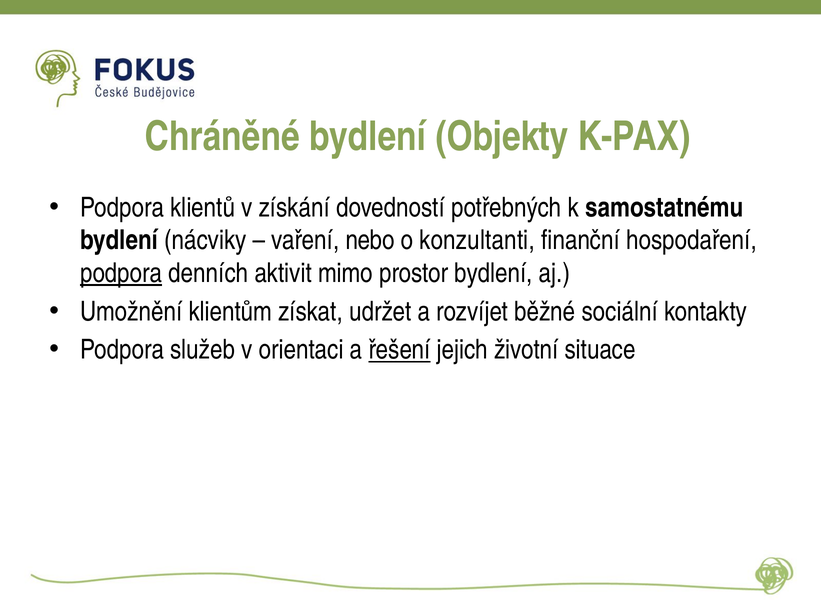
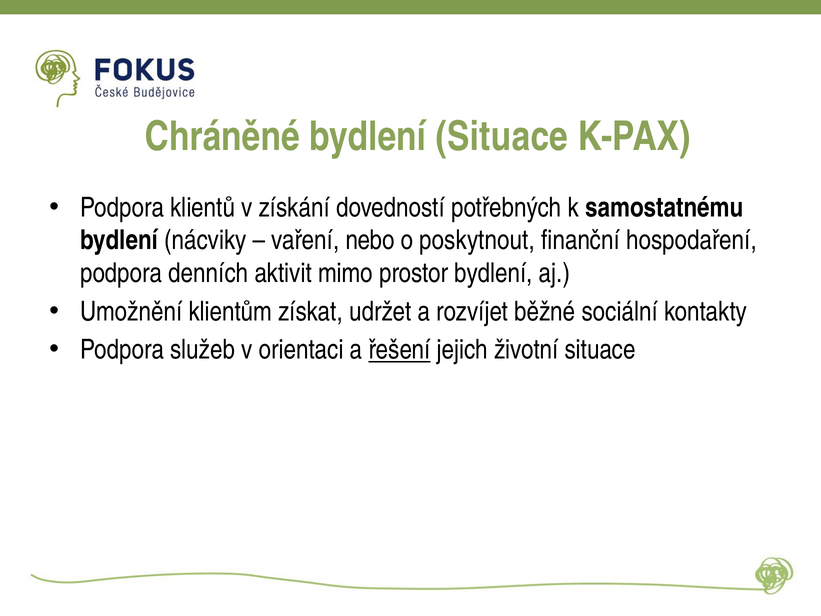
bydlení Objekty: Objekty -> Situace (502, 137)
konzultanti: konzultanti -> poskytnout (477, 240)
podpora underline: present -> none (121, 273)
